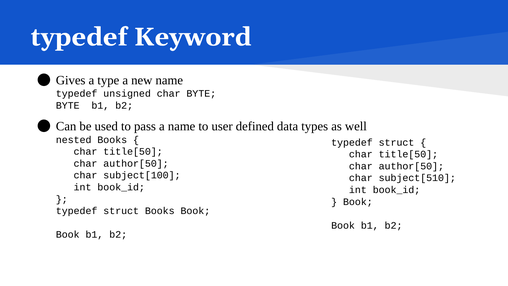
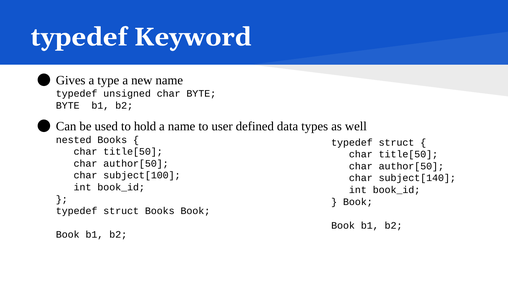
pass: pass -> hold (145, 126)
subject[510: subject[510 -> subject[140 (417, 178)
